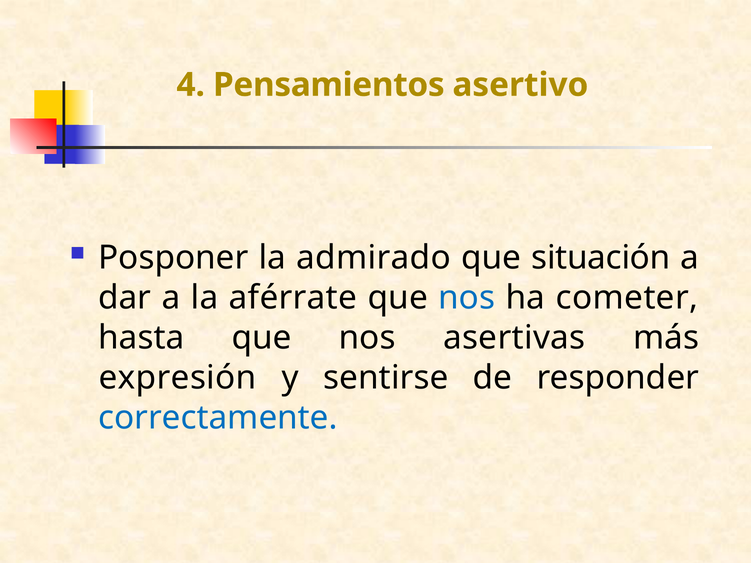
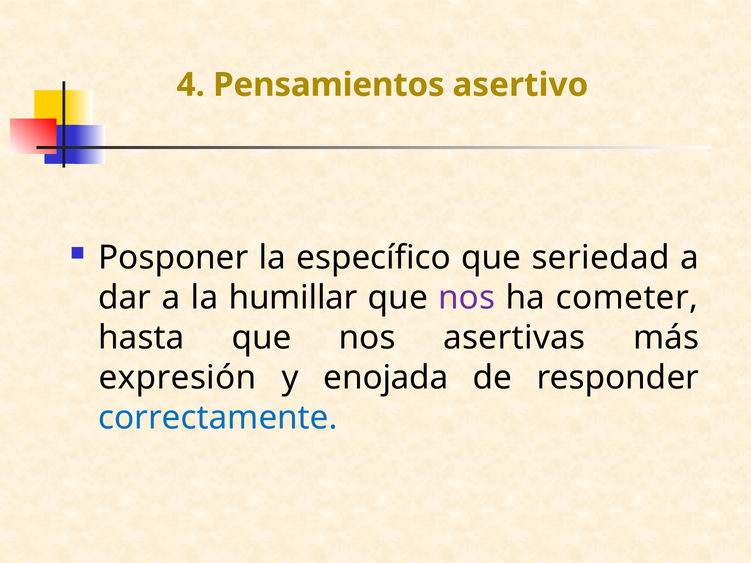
admirado: admirado -> específico (374, 258)
situación: situación -> seriedad (601, 258)
aférrate: aférrate -> humillar (293, 298)
nos colour: blue -> purple (467, 298)
sentirse: sentirse -> enojada (386, 378)
